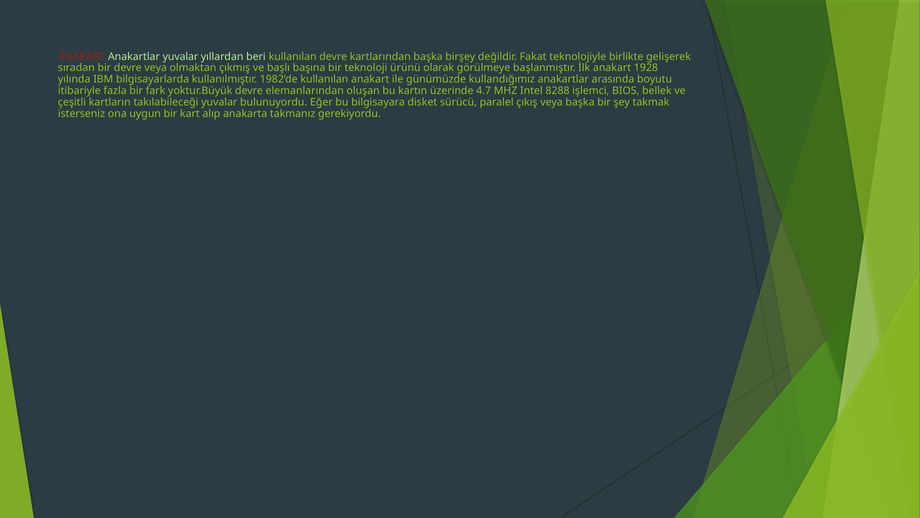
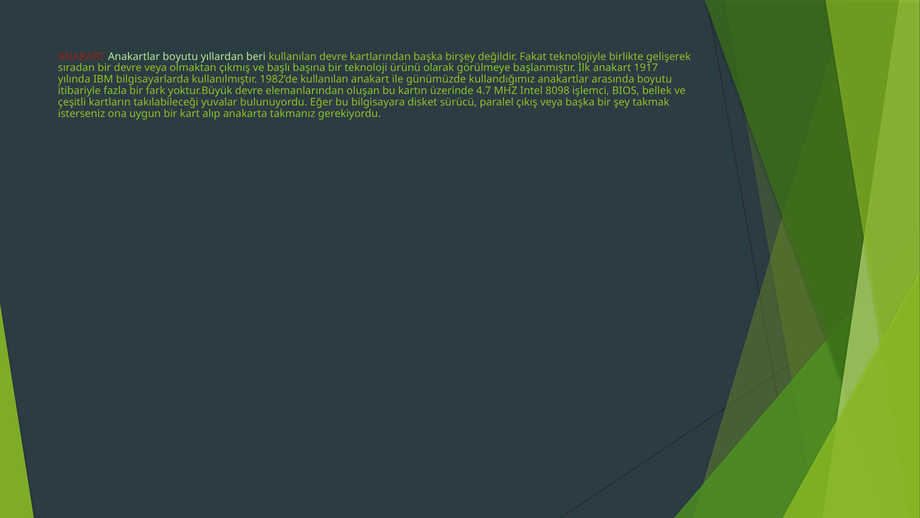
Anakartlar yuvalar: yuvalar -> boyutu (180, 57)
1928: 1928 -> 1917 (646, 68)
8288: 8288 -> 8098 (558, 91)
